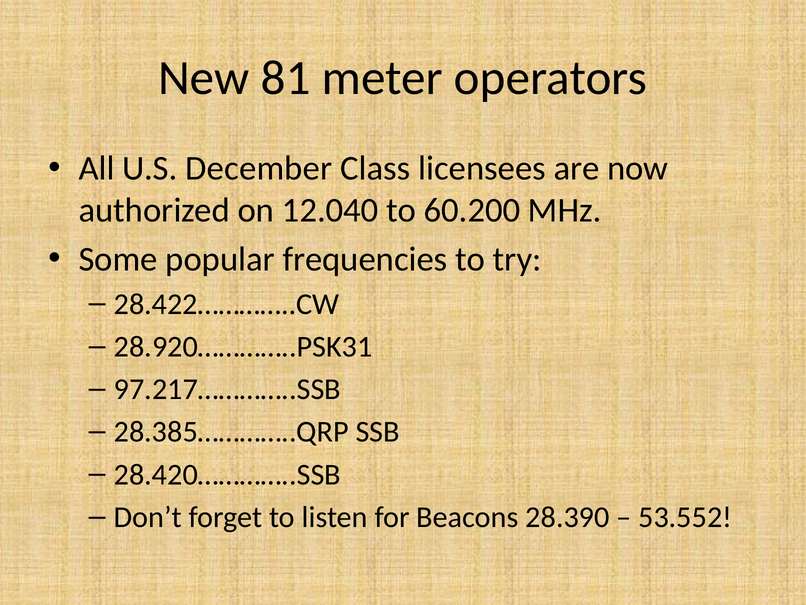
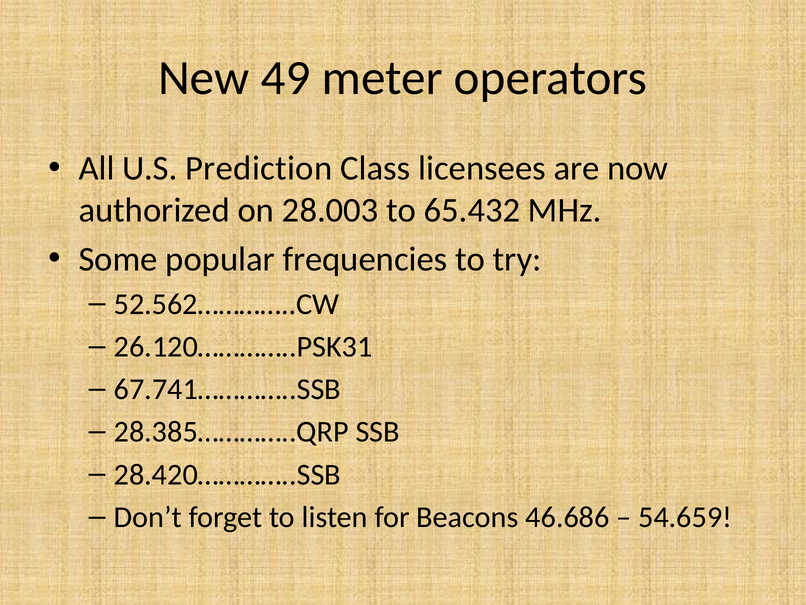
81: 81 -> 49 (286, 78)
December: December -> Prediction (259, 168)
12.040: 12.040 -> 28.003 (330, 210)
60.200: 60.200 -> 65.432 (472, 210)
28.422…………..CW: 28.422…………..CW -> 52.562…………..CW (226, 304)
28.920…………..PSK31: 28.920…………..PSK31 -> 26.120…………..PSK31 (243, 346)
97.217…………..SSB: 97.217…………..SSB -> 67.741…………..SSB (227, 389)
28.390: 28.390 -> 46.686 (567, 517)
53.552: 53.552 -> 54.659 (685, 517)
